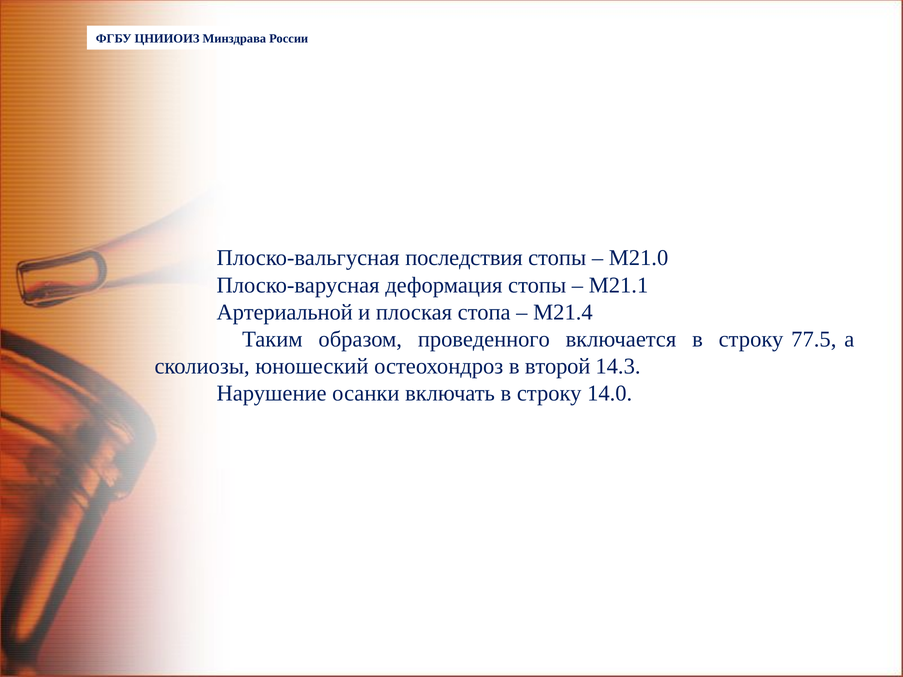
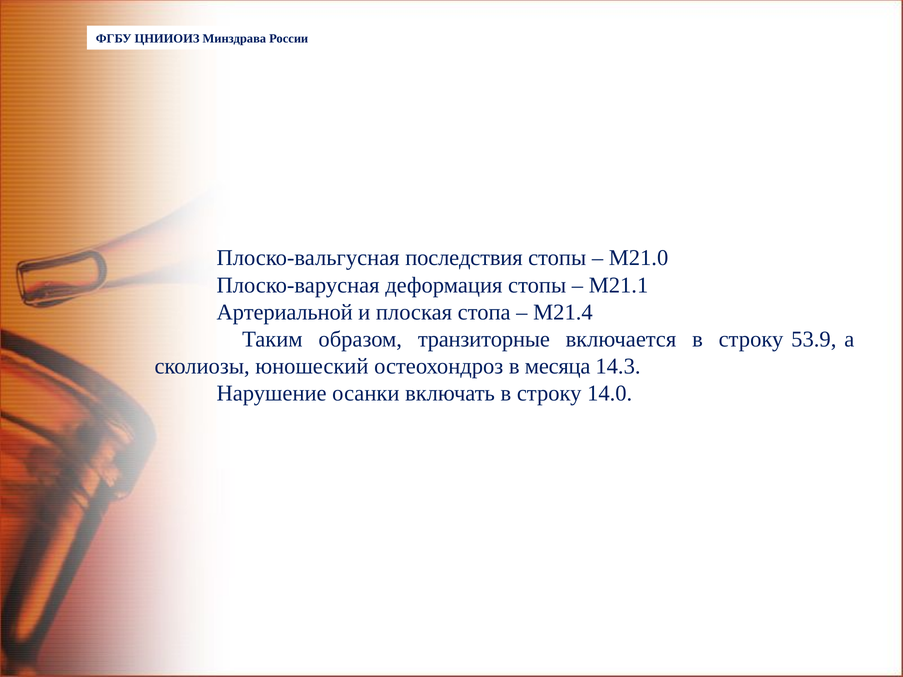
проведенного: проведенного -> транзиторные (484, 339)
77.5: 77.5 -> 53.9 (814, 339)
второй: второй -> месяца (558, 366)
